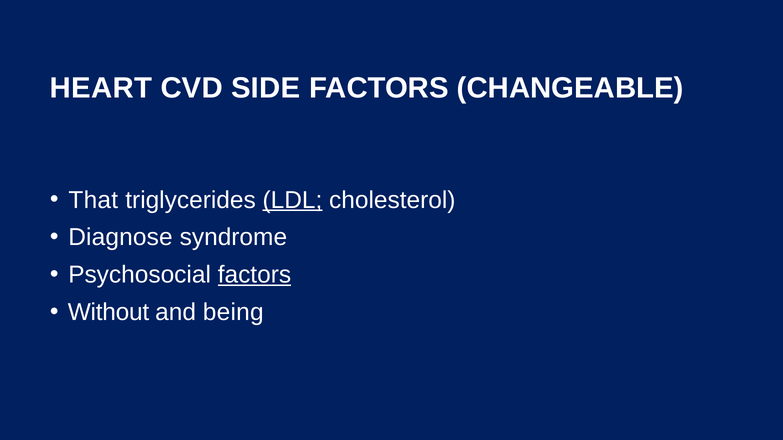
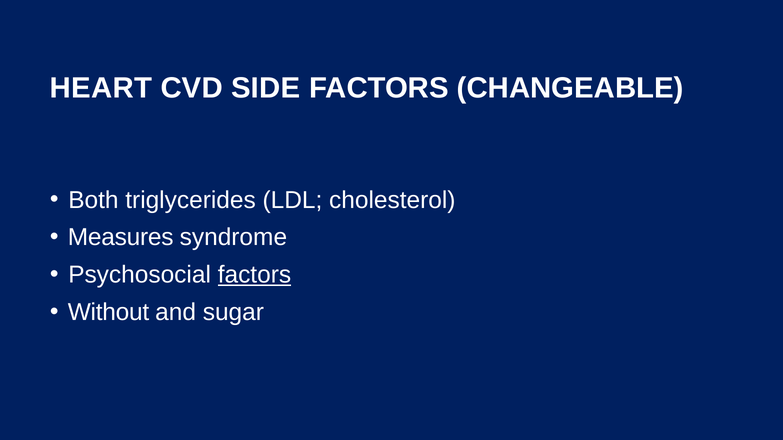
That: That -> Both (93, 200)
LDL underline: present -> none (292, 200)
Diagnose: Diagnose -> Measures (121, 238)
being: being -> sugar (233, 313)
